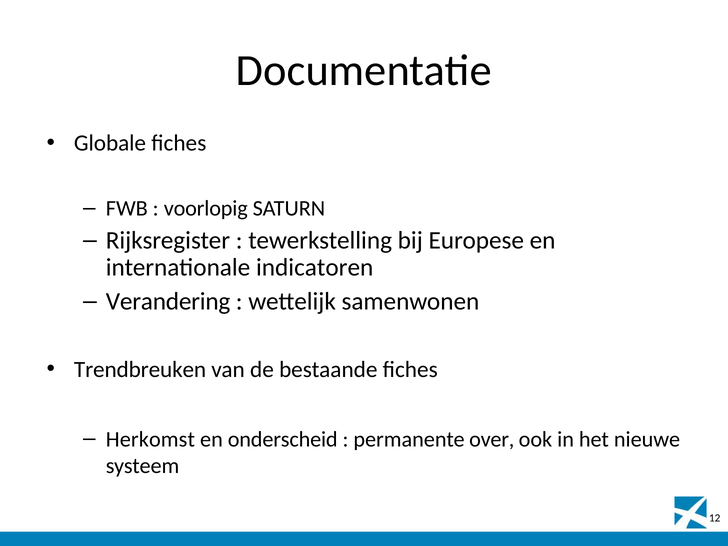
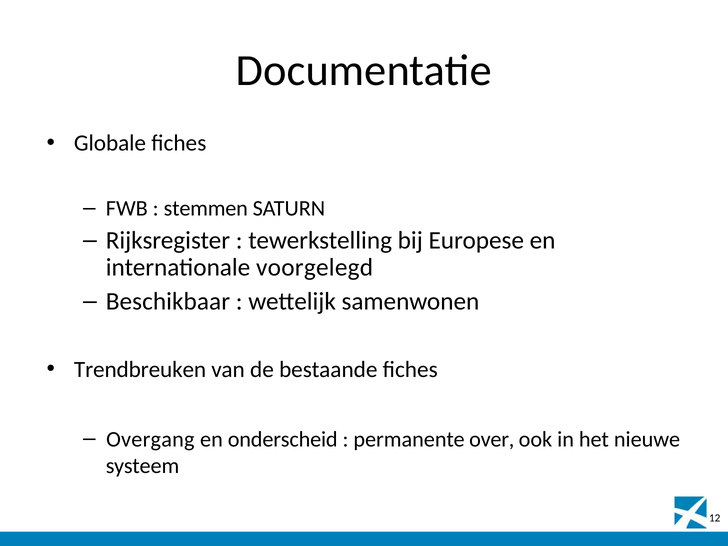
voorlopig: voorlopig -> stemmen (206, 209)
indicatoren: indicatoren -> voorgelegd (315, 268)
Verandering: Verandering -> Beschikbaar (168, 301)
Herkomst: Herkomst -> Overgang (150, 439)
